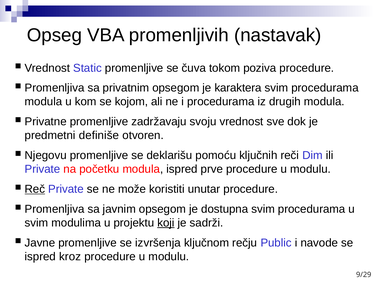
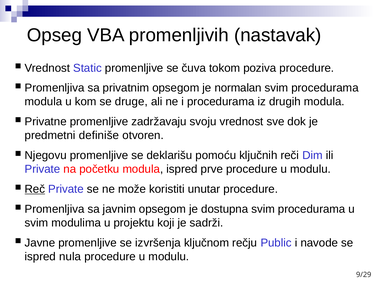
karaktera: karaktera -> normalan (238, 88)
kojom: kojom -> druge (131, 102)
koji underline: present -> none (166, 223)
kroz: kroz -> nula (70, 257)
